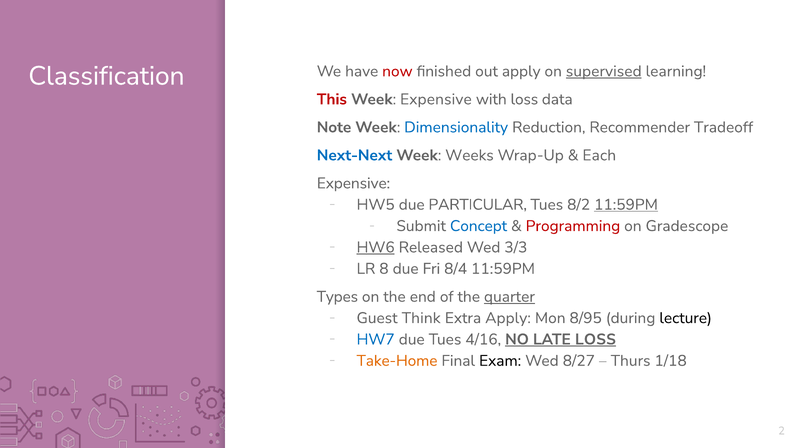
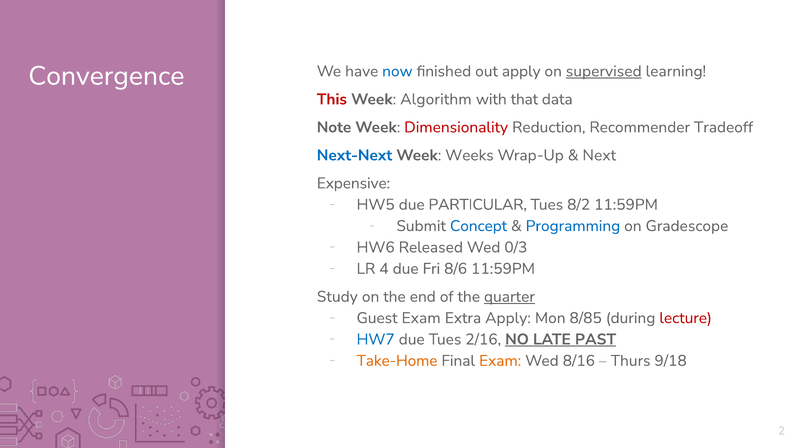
Classification: Classification -> Convergence (106, 76)
now colour: red -> blue (397, 71)
Week Expensive: Expensive -> Algorithm (436, 99)
with loss: loss -> that (524, 99)
Dimensionality colour: blue -> red (456, 127)
Each: Each -> Next (599, 155)
11:59PM underline: present -> none (626, 204)
Programming colour: red -> blue (573, 226)
HW6 underline: present -> none (376, 247)
3/3: 3/3 -> 0/3 (516, 247)
8: 8 -> 4 (384, 269)
8/4: 8/4 -> 8/6 (456, 269)
Types: Types -> Study (337, 296)
Guest Think: Think -> Exam (421, 318)
8/95: 8/95 -> 8/85 (586, 318)
lecture colour: black -> red (686, 318)
4/16: 4/16 -> 2/16 (483, 339)
LATE LOSS: LOSS -> PAST (596, 339)
Exam colour: black -> orange (500, 361)
8/27: 8/27 -> 8/16 (579, 361)
1/18: 1/18 -> 9/18 (671, 361)
